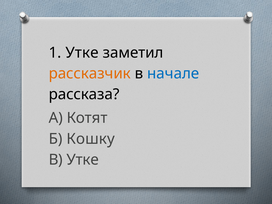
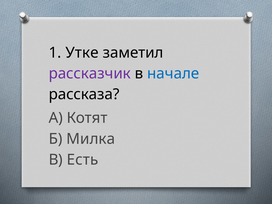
рассказчик colour: orange -> purple (90, 73)
Кошку: Кошку -> Милка (91, 139)
В Утке: Утке -> Есть (83, 160)
